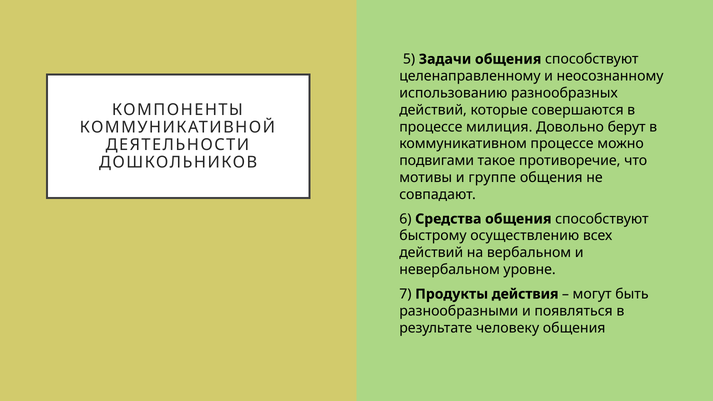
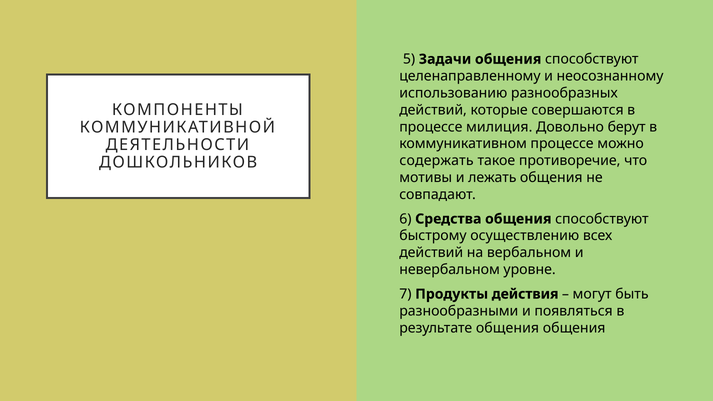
подвигами: подвигами -> содержать (437, 161)
группе: группе -> лежать (492, 178)
результате человеку: человеку -> общения (508, 328)
